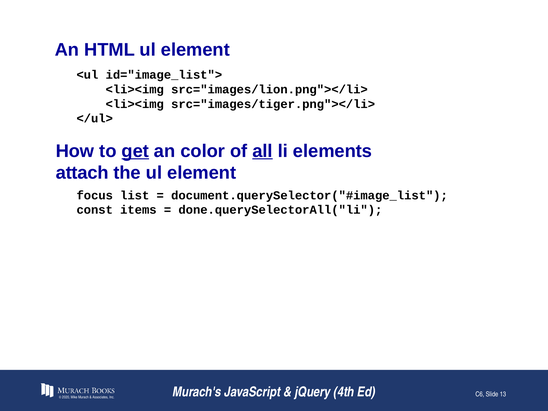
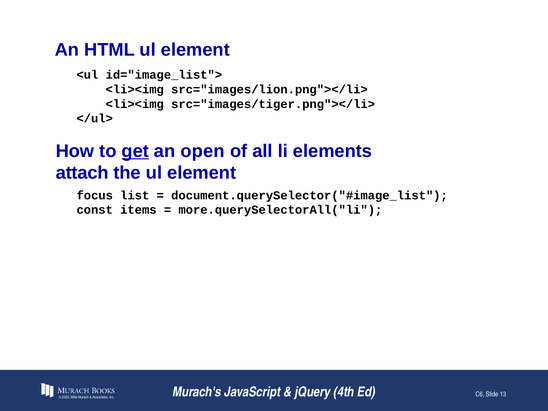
color: color -> open (203, 151)
all underline: present -> none (263, 151)
done.querySelectorAll("li: done.querySelectorAll("li -> more.querySelectorAll("li (280, 210)
